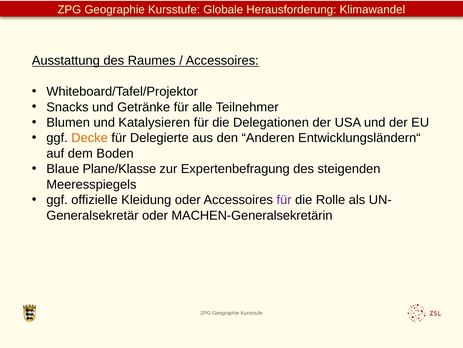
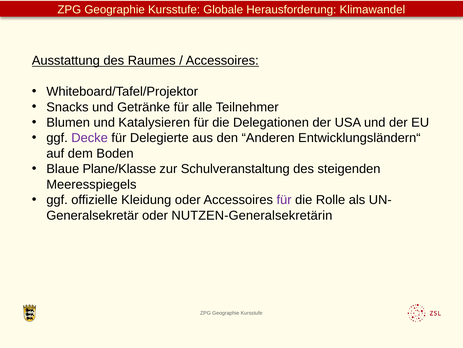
Decke colour: orange -> purple (90, 138)
Expertenbefragung: Expertenbefragung -> Schulveranstaltung (235, 169)
MACHEN-Generalsekretärin: MACHEN-Generalsekretärin -> NUTZEN-Generalsekretärin (252, 215)
